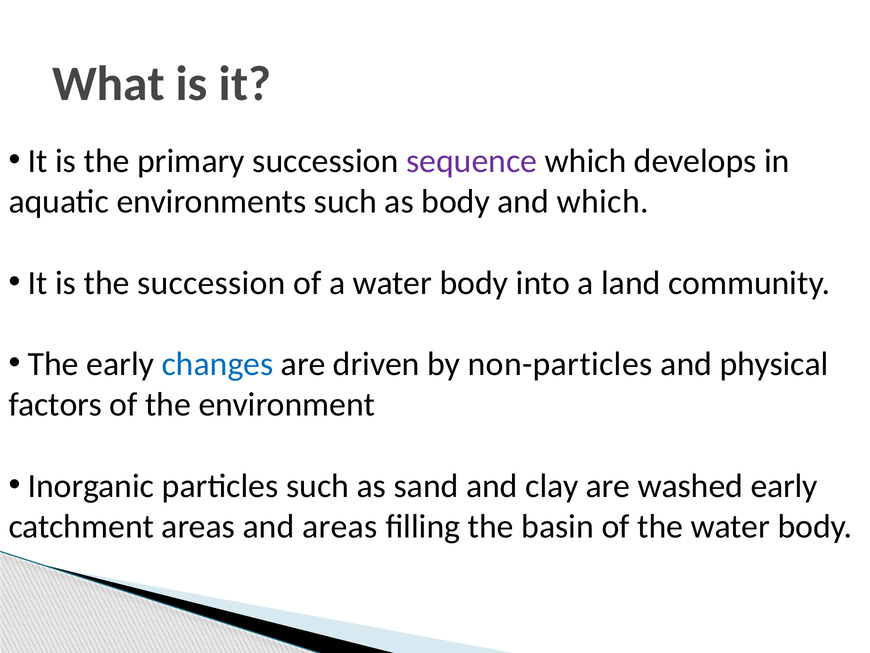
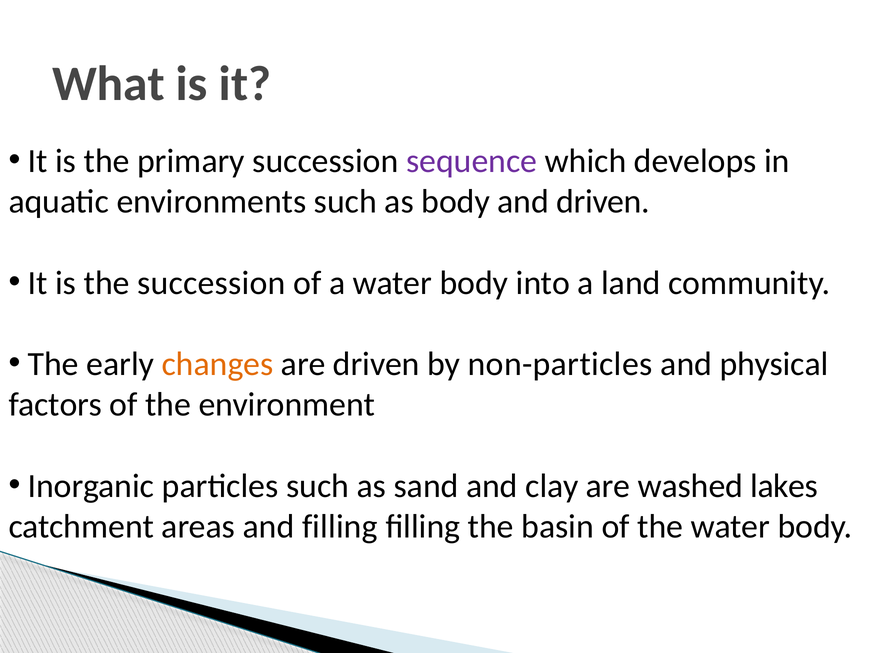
and which: which -> driven (603, 201)
changes colour: blue -> orange (218, 364)
washed early: early -> lakes (784, 486)
and areas: areas -> filling (340, 526)
